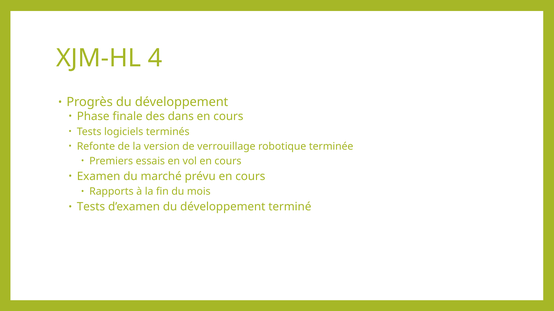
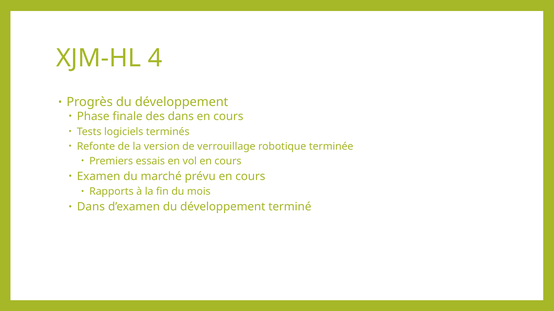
Tests: Tests -> Dans (91, 207)
